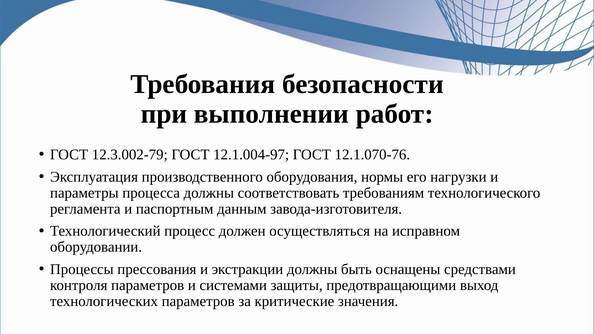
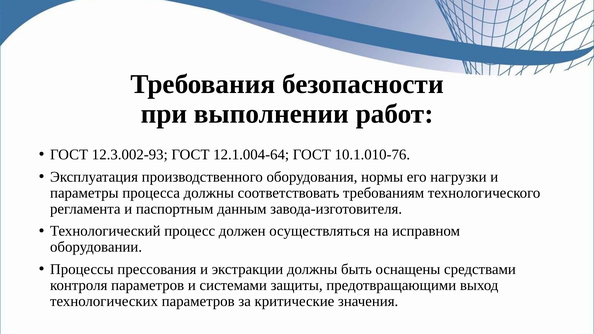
12.3.002-79: 12.3.002-79 -> 12.3.002-93 (130, 155)
12.1.004-97: 12.1.004-97 -> 12.1.004-64 (251, 155)
12.1.070-76: 12.1.070-76 -> 10.1.010-76 (372, 155)
